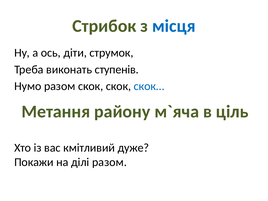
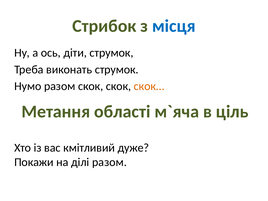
виконать ступенів: ступенів -> струмок (117, 70)
скок… colour: blue -> orange (149, 86)
району: району -> області (122, 112)
